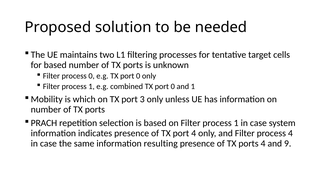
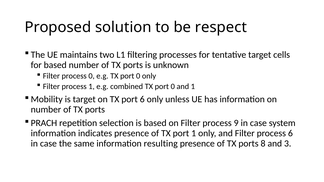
needed: needed -> respect (221, 27)
is which: which -> target (84, 99)
port 3: 3 -> 6 (142, 99)
on Filter process 1: 1 -> 9 (236, 123)
port 4: 4 -> 1 (194, 133)
process 4: 4 -> 6 (290, 133)
ports 4: 4 -> 8 (263, 144)
9: 9 -> 3 (288, 144)
